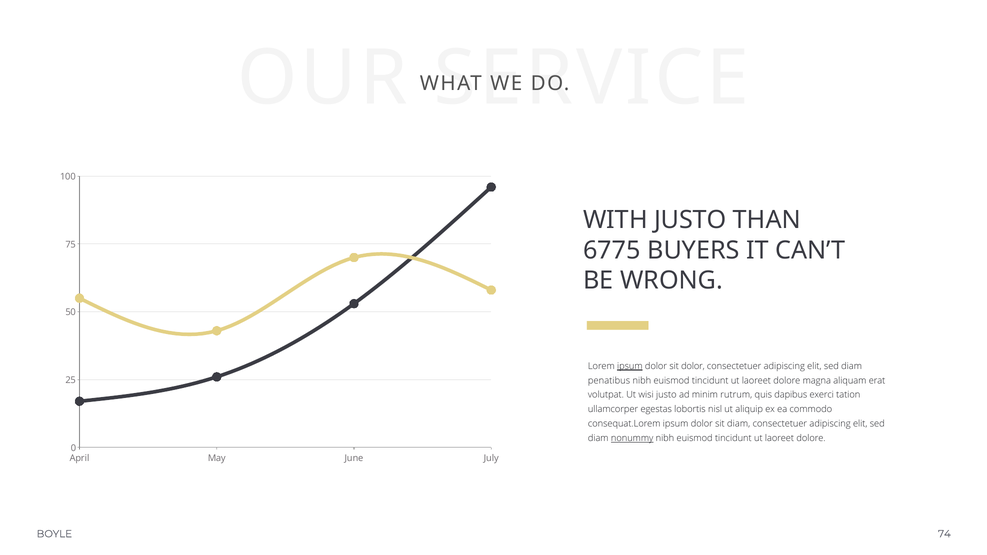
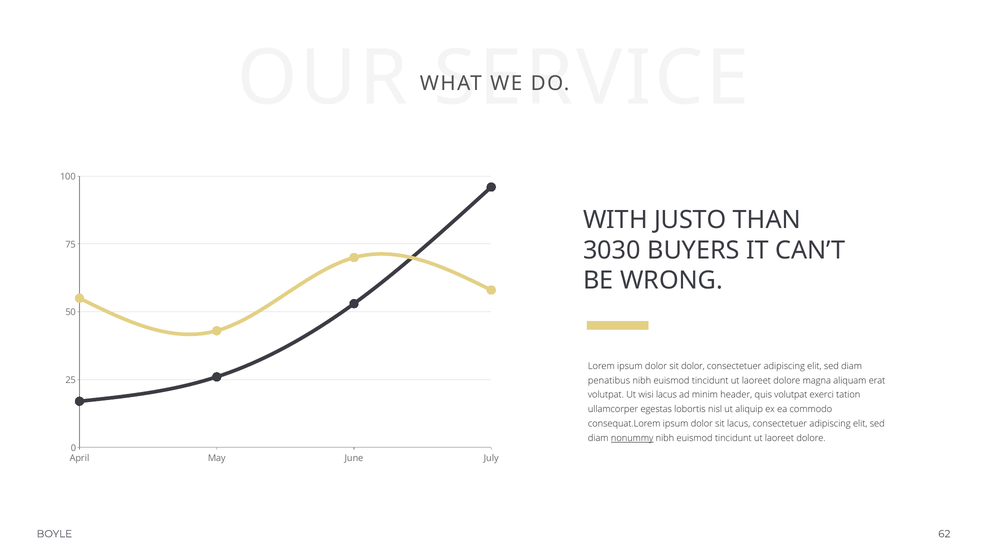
6775: 6775 -> 3030 (612, 250)
ipsum underline: present -> none (630, 366)
wisi justo: justo -> lacus (666, 395)
rutrum: rutrum -> header (736, 395)
quis dapibus: dapibus -> volutpat (791, 395)
sit diam: diam -> lacus (739, 424)
74: 74 -> 62 (944, 534)
